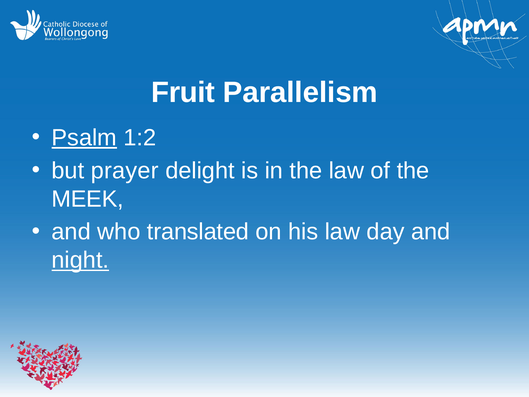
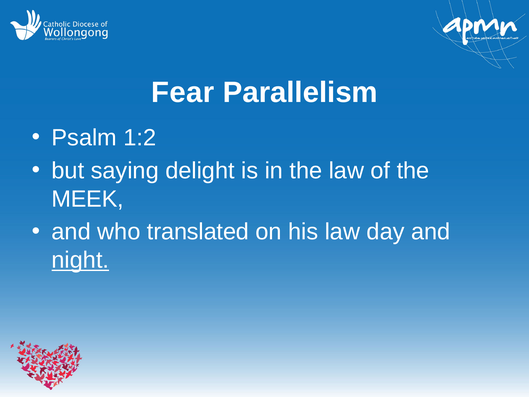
Fruit: Fruit -> Fear (183, 92)
Psalm underline: present -> none (84, 138)
prayer: prayer -> saying (125, 171)
